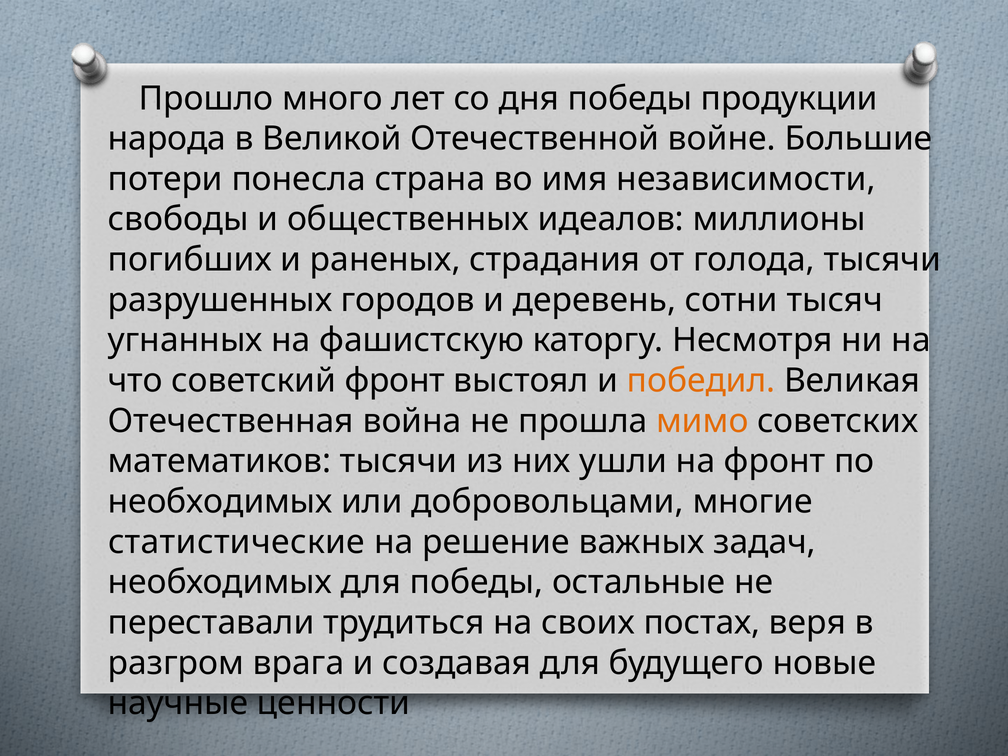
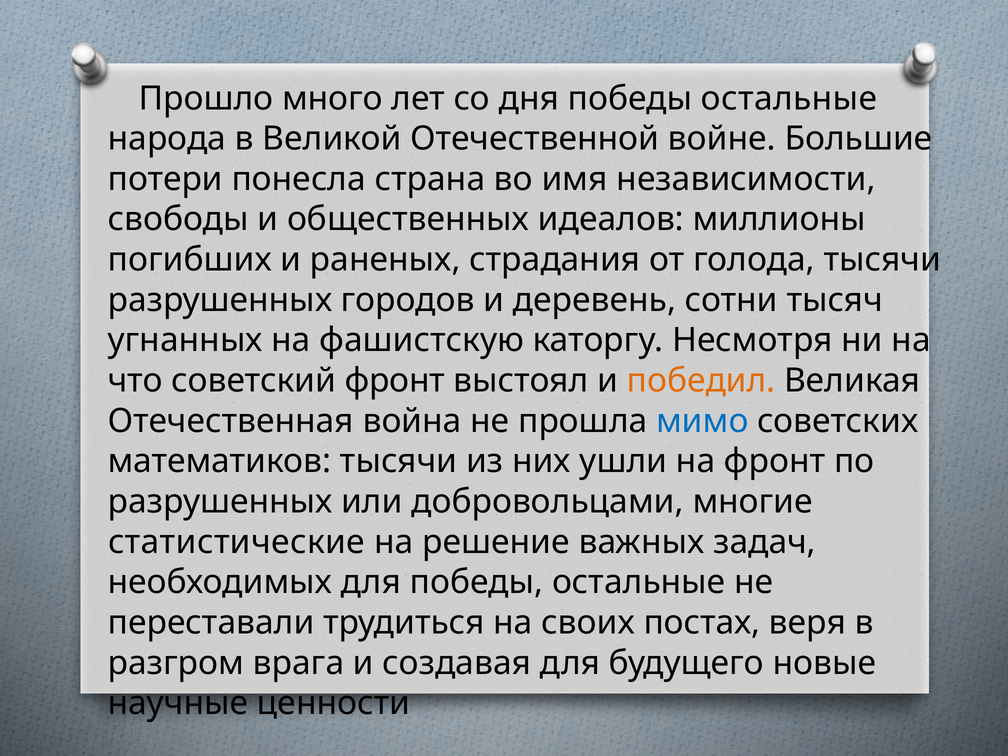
дня победы продукции: продукции -> остальные (789, 98)
мимо colour: orange -> blue (702, 421)
необходимых: необходимых -> разрушенных (220, 502)
